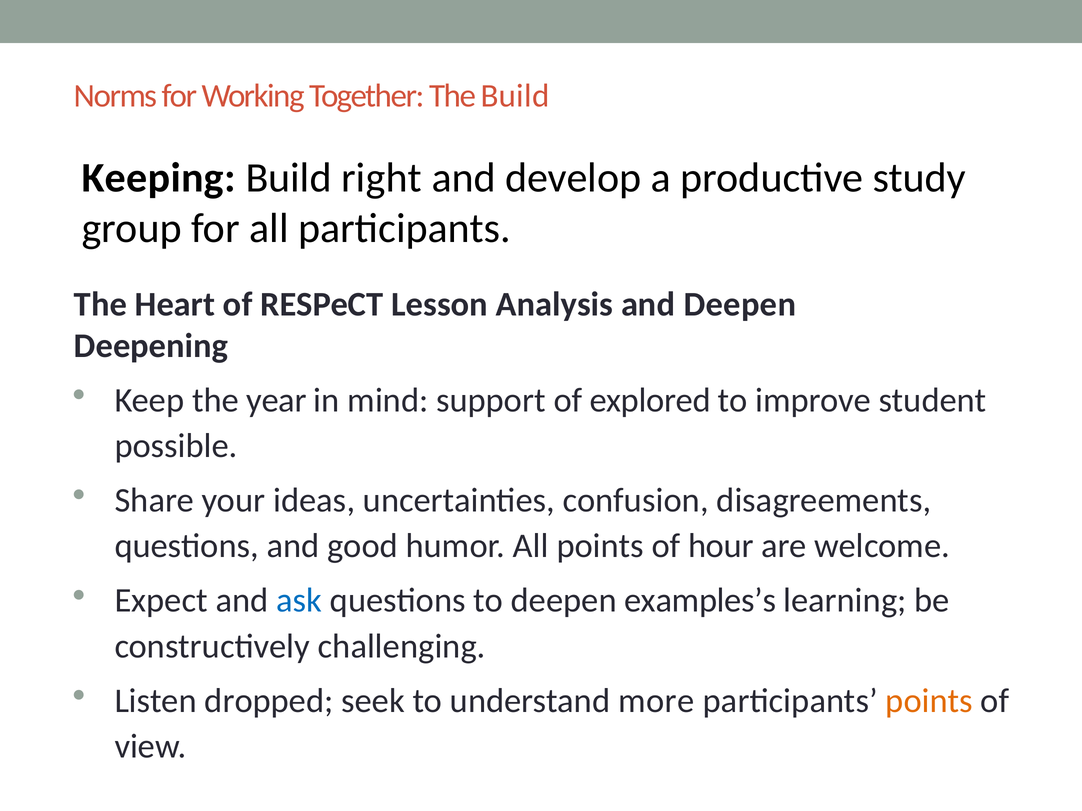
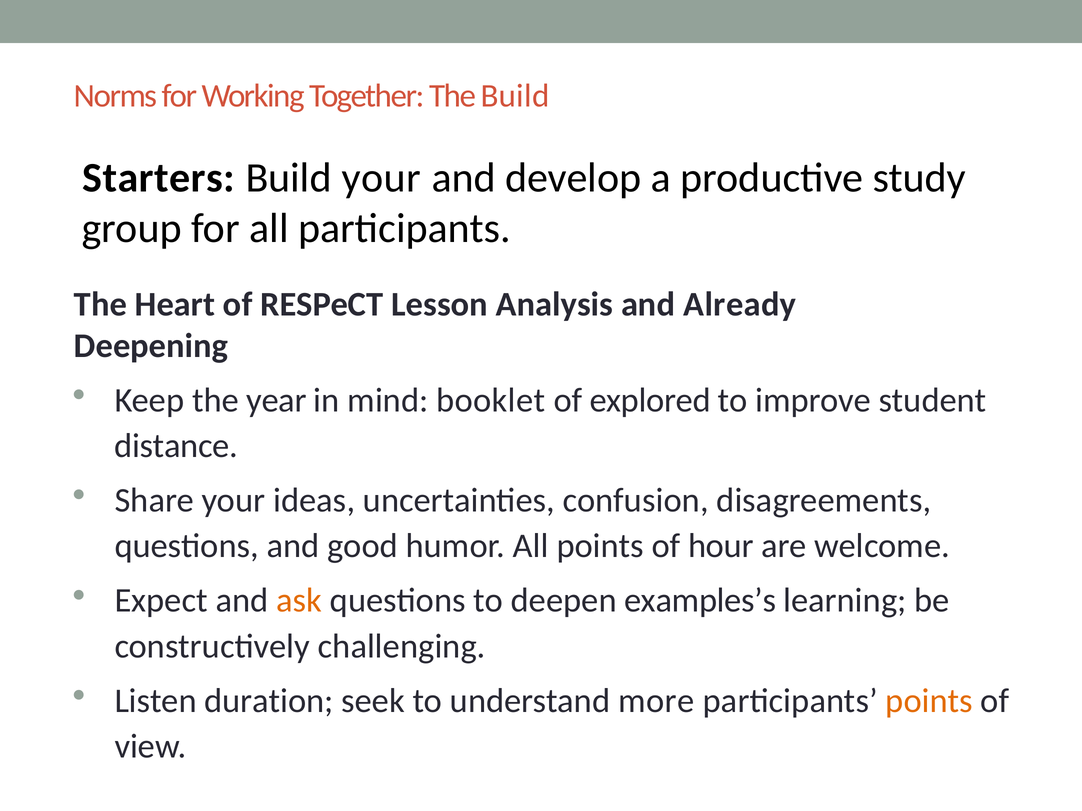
Keeping: Keeping -> Starters (159, 178)
Build right: right -> your (381, 178)
and Deepen: Deepen -> Already (740, 305)
support: support -> booklet (491, 401)
possible: possible -> distance (176, 446)
ask colour: blue -> orange (299, 601)
dropped: dropped -> duration (269, 701)
